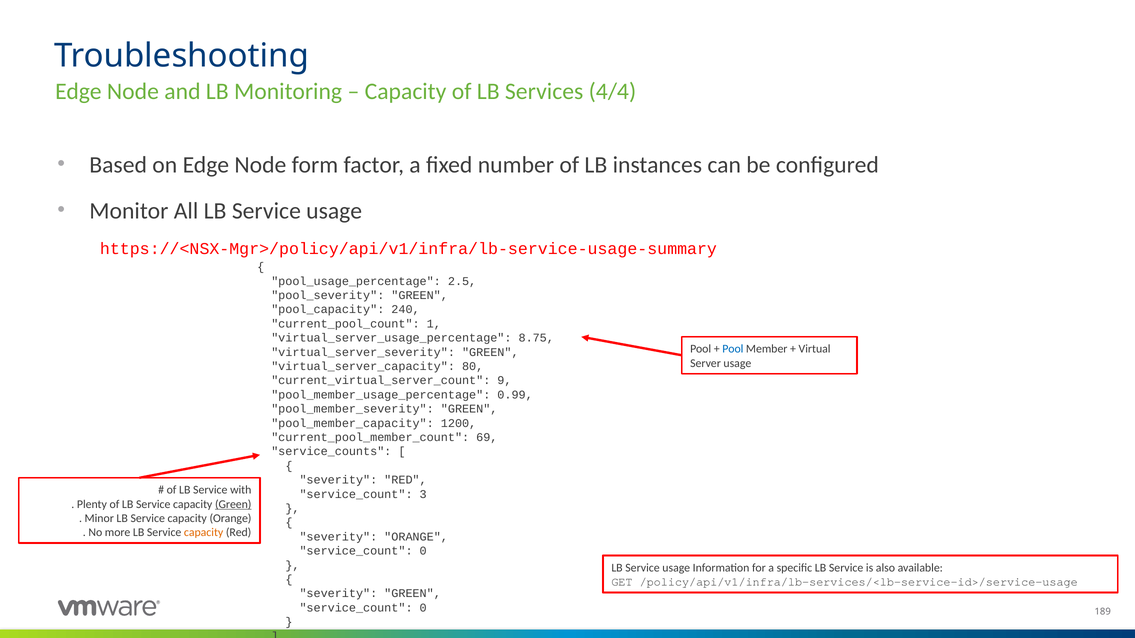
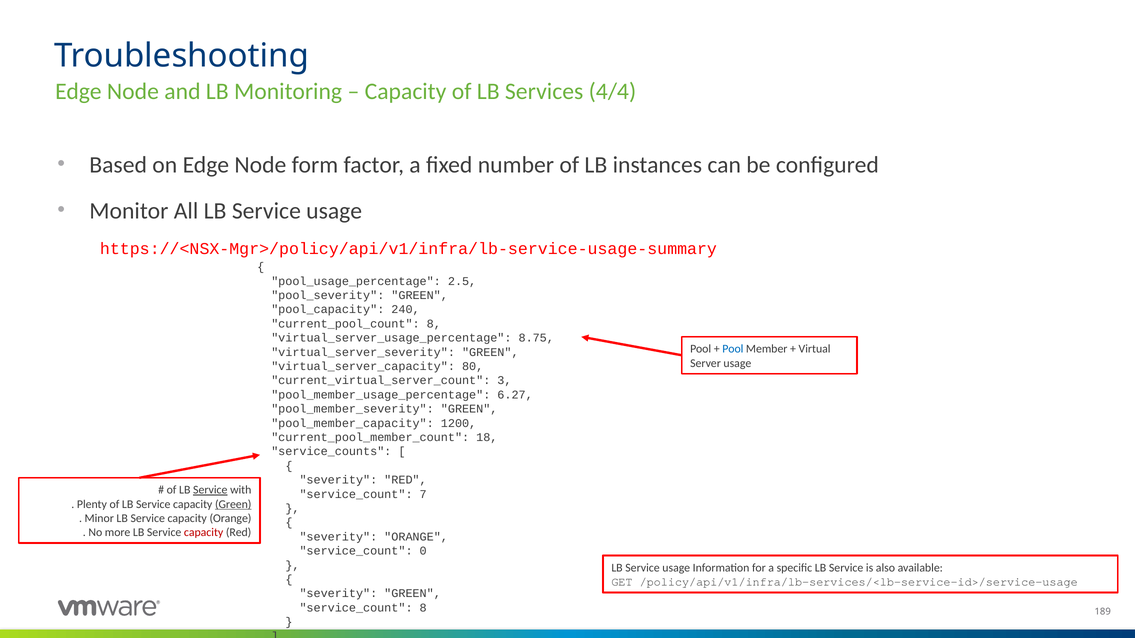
current_pool_count 1: 1 -> 8 (434, 324)
9: 9 -> 3 (504, 381)
0.99: 0.99 -> 6.27 (515, 395)
69: 69 -> 18 (487, 438)
Service underline: none -> present (210, 490)
3: 3 -> 7 (423, 495)
capacity colour: orange -> red (204, 533)
0: 0 -> 8 (423, 608)
